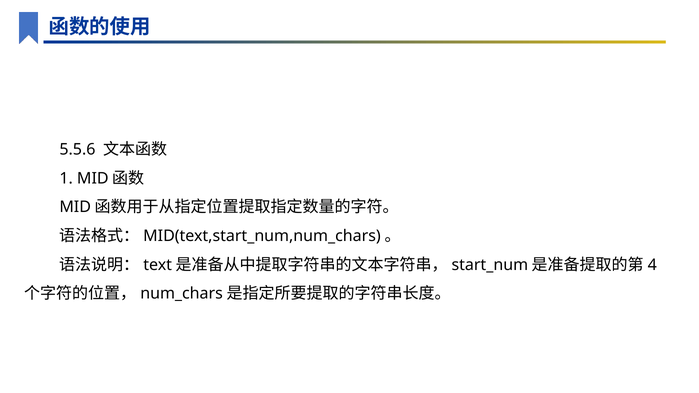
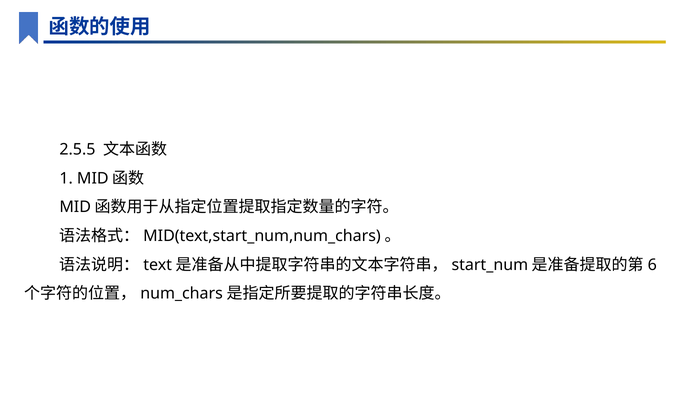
5.5.6: 5.5.6 -> 2.5.5 (77, 150)
4: 4 -> 6 (652, 265)
